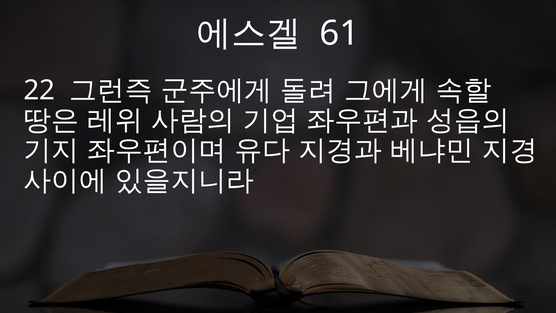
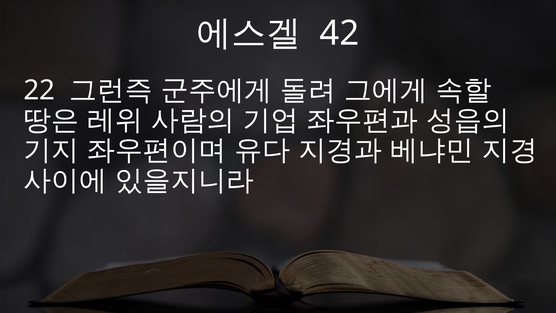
61: 61 -> 42 (339, 33)
